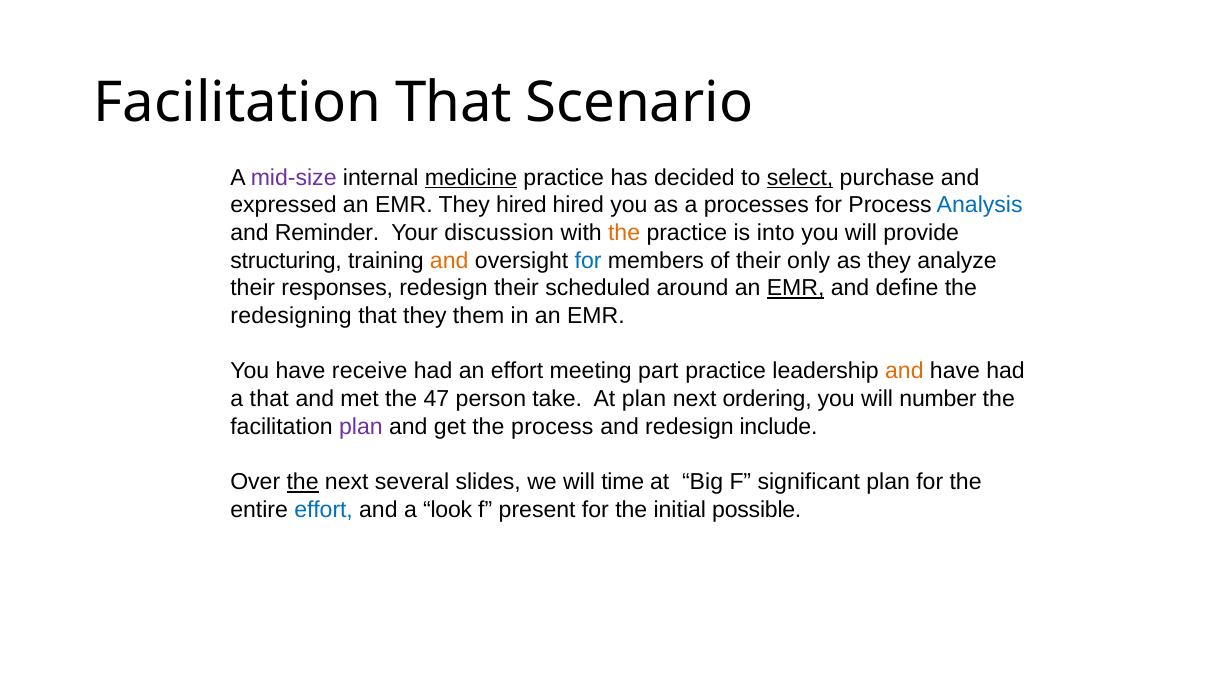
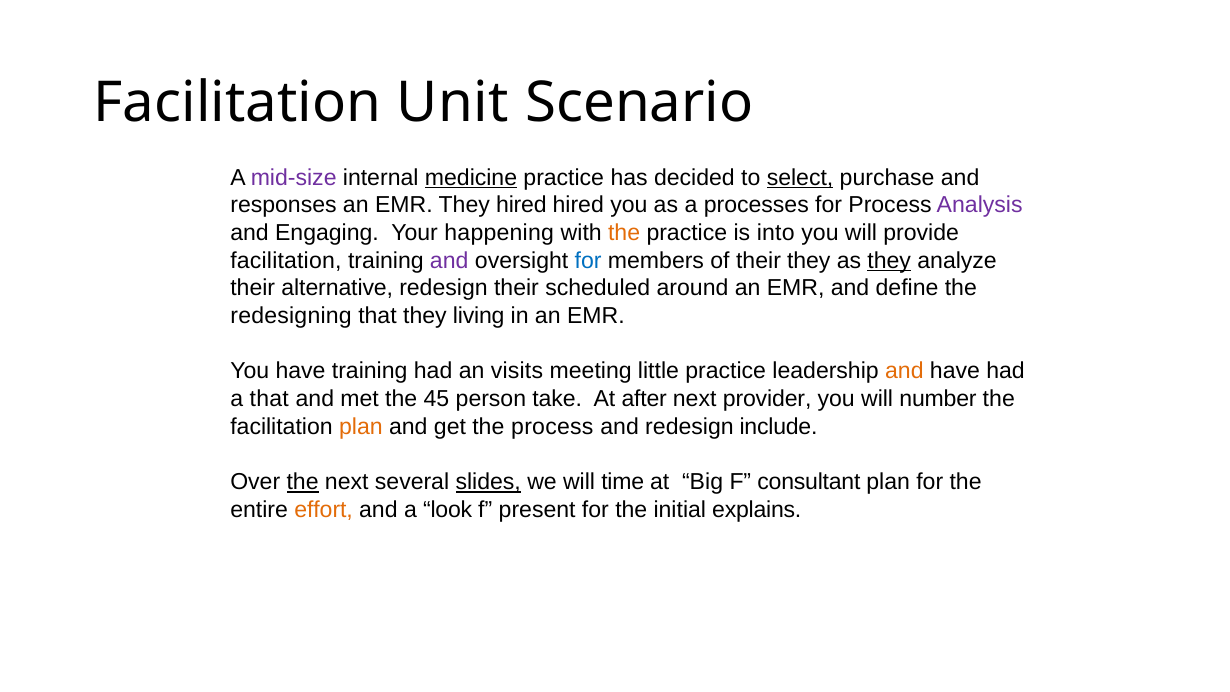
Facilitation That: That -> Unit (453, 103)
expressed: expressed -> responses (284, 205)
Analysis colour: blue -> purple (980, 205)
Reminder: Reminder -> Engaging (327, 233)
discussion: discussion -> happening (499, 233)
structuring: structuring -> facilitation (286, 260)
and colour: orange -> purple (449, 260)
their only: only -> they (809, 260)
they underline: none -> present (889, 260)
responses: responses -> alternative (337, 288)
EMR underline: present -> none (796, 288)
them: them -> living (479, 316)
have receive: receive -> training (370, 371)
an effort: effort -> visits (517, 371)
part: part -> little (658, 371)
47: 47 -> 45 (436, 399)
At plan: plan -> after (644, 399)
ordering: ordering -> provider (767, 399)
plan colour: purple -> orange (361, 426)
slides underline: none -> present (488, 482)
significant: significant -> consultant (809, 482)
effort colour: blue -> orange (324, 509)
possible: possible -> explains (757, 509)
